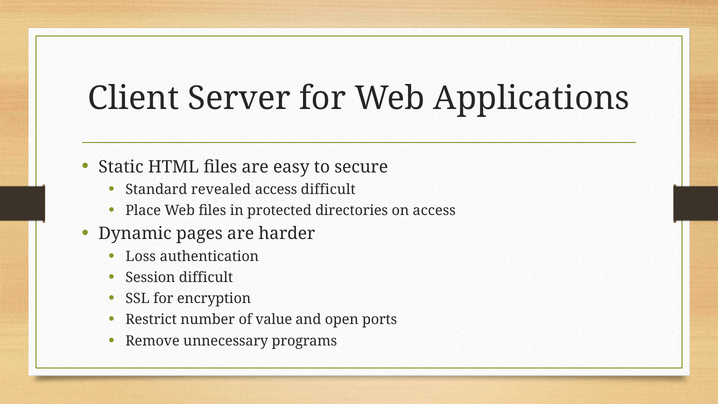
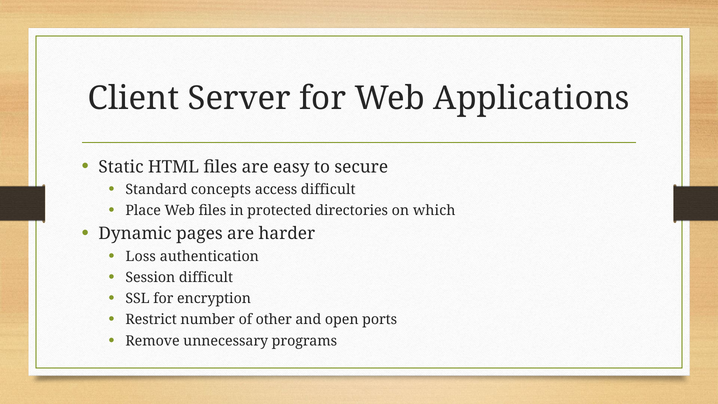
revealed: revealed -> concepts (221, 190)
on access: access -> which (434, 211)
value: value -> other (274, 320)
